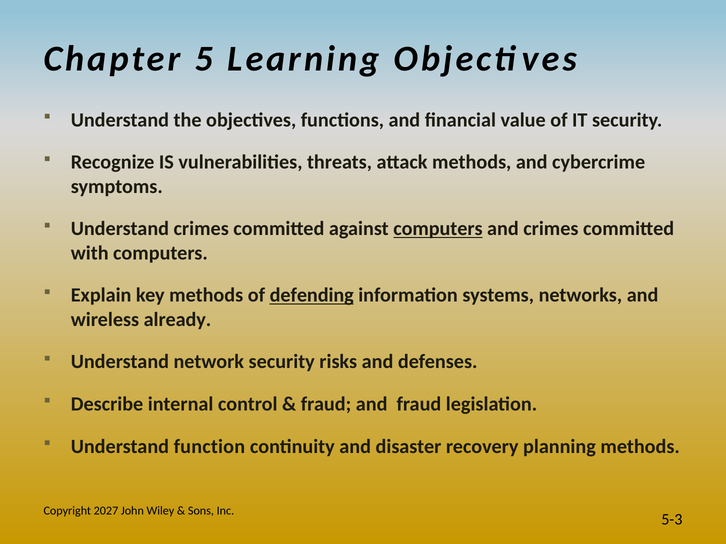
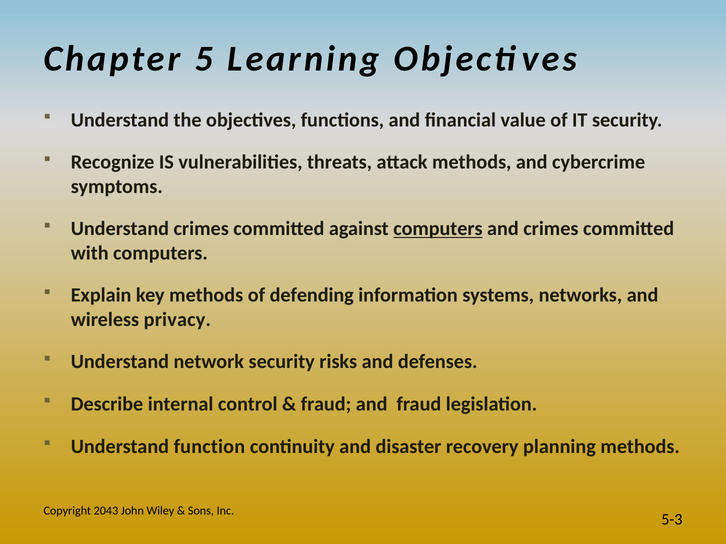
defending underline: present -> none (312, 295)
already: already -> privacy (177, 320)
2027: 2027 -> 2043 (106, 511)
